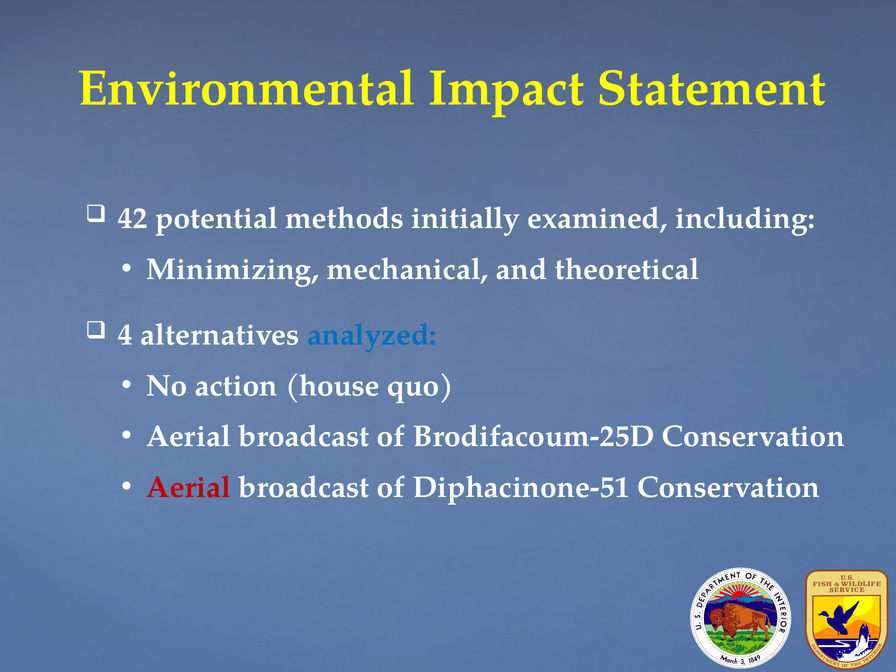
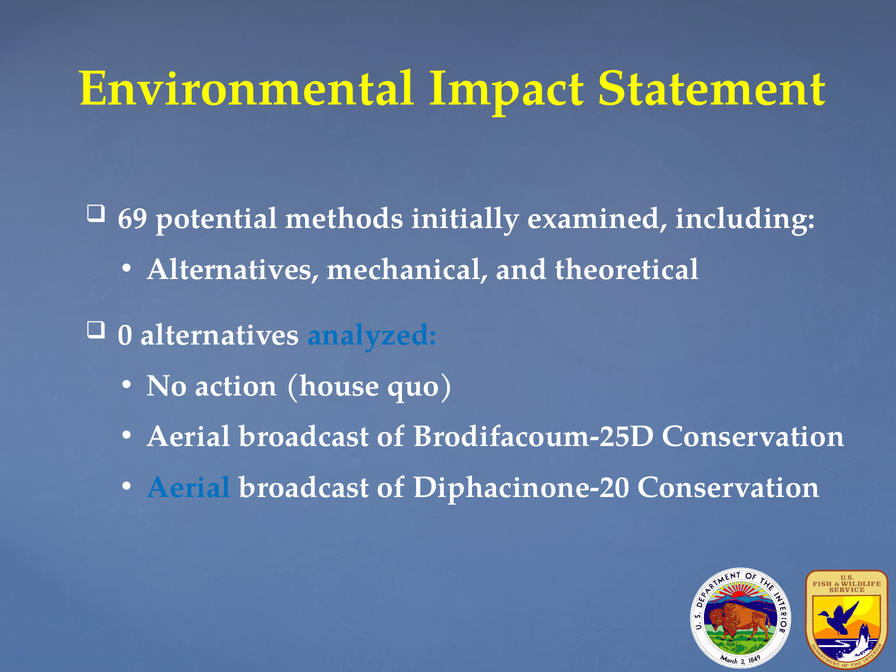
42: 42 -> 69 (133, 219)
Minimizing: Minimizing -> Alternatives (233, 269)
4: 4 -> 0 (125, 335)
Aerial colour: red -> blue (189, 487)
Diphacinone-51: Diphacinone-51 -> Diphacinone-20 (521, 487)
